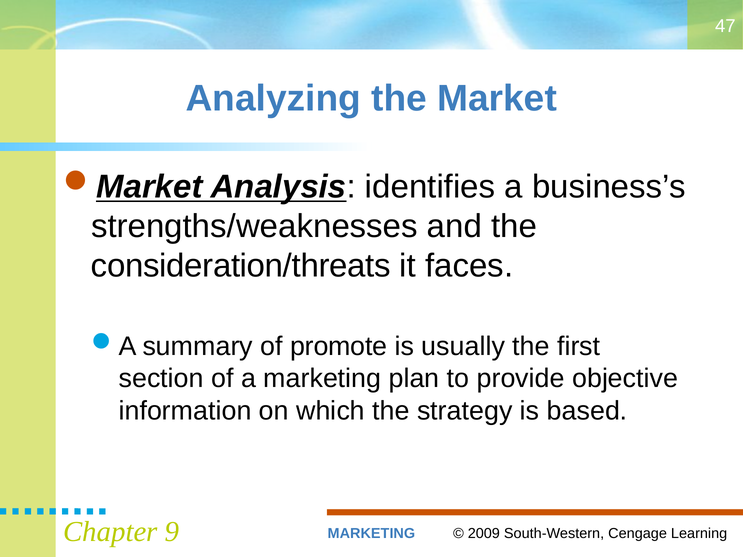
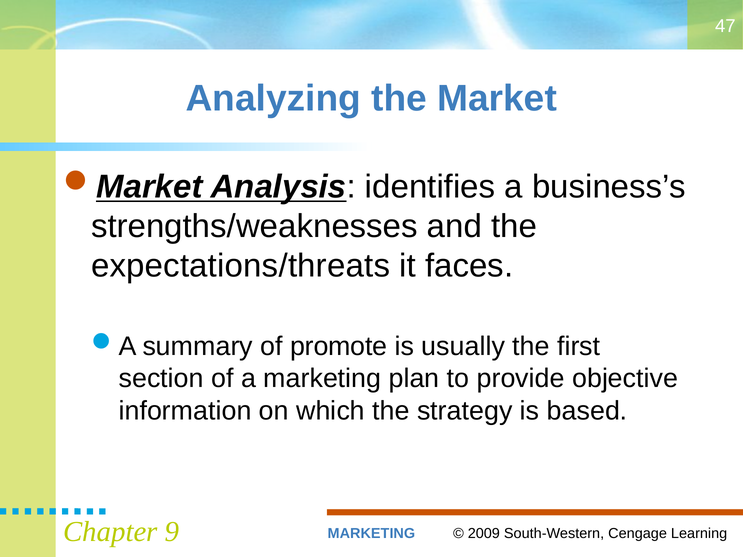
consideration/threats: consideration/threats -> expectations/threats (241, 266)
